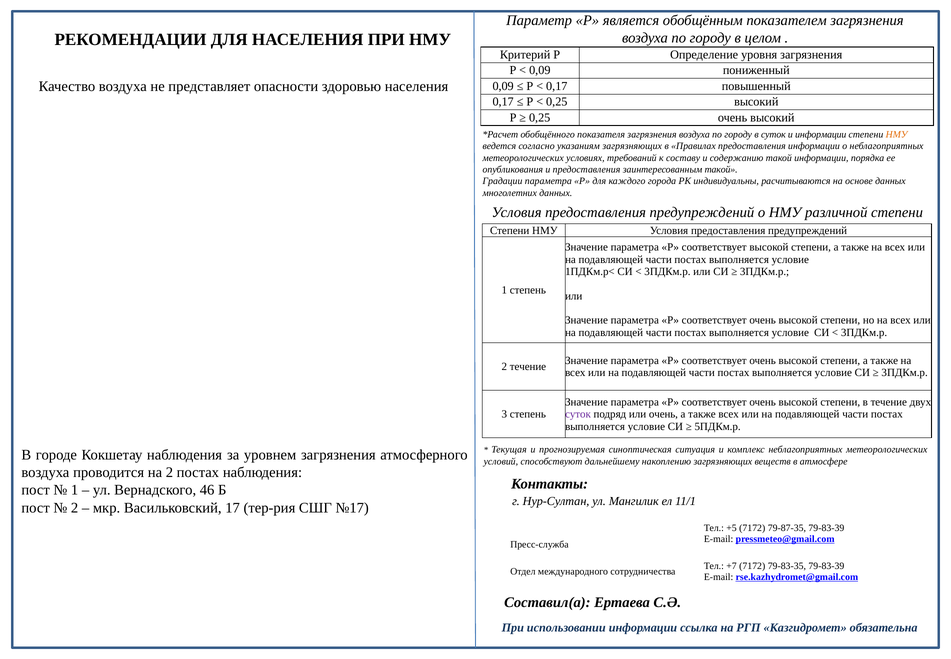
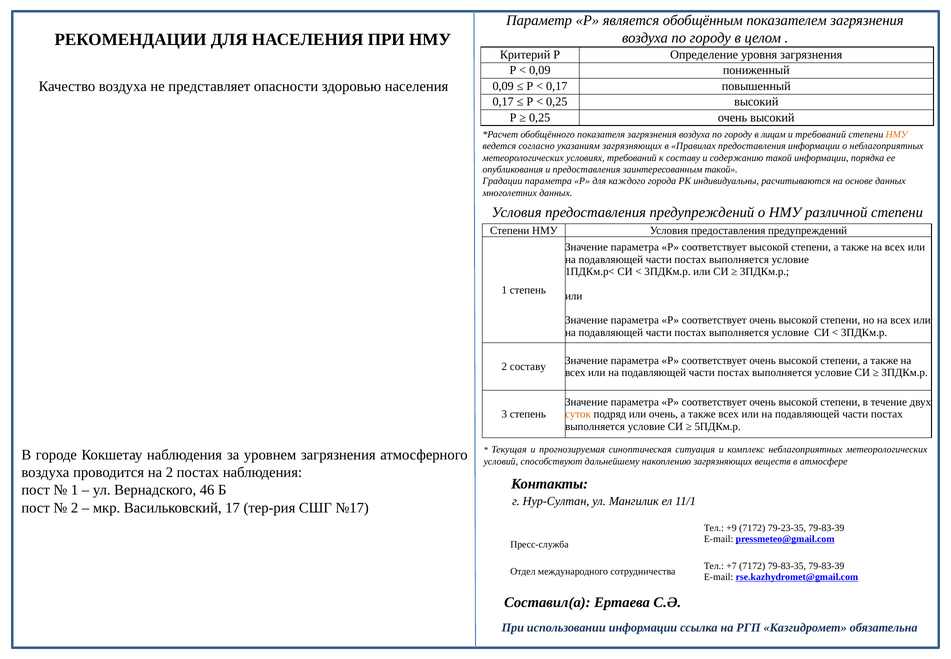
в суток: суток -> лицам (773, 134)
и информации: информации -> требований (821, 134)
2 течение: течение -> составу (528, 366)
суток colour: purple -> orange (578, 414)
+5: +5 -> +9 (731, 528)
79-87-35: 79-87-35 -> 79-23-35 (787, 528)
